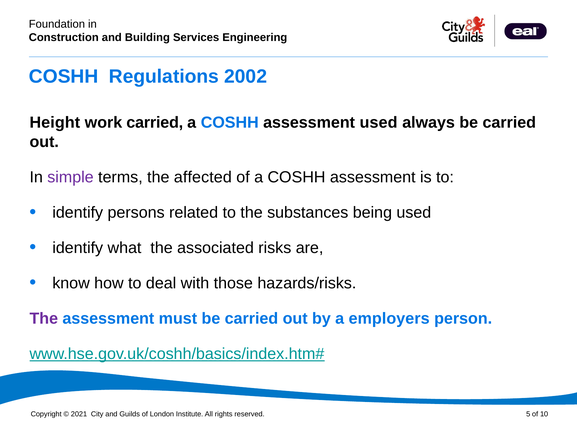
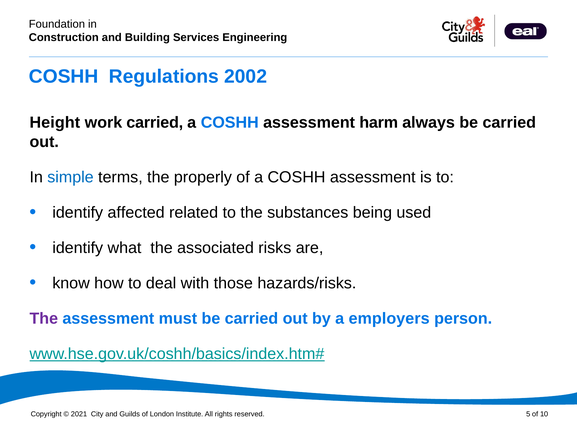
assessment used: used -> harm (379, 123)
simple colour: purple -> blue (70, 177)
affected: affected -> properly (203, 177)
persons: persons -> affected (136, 212)
